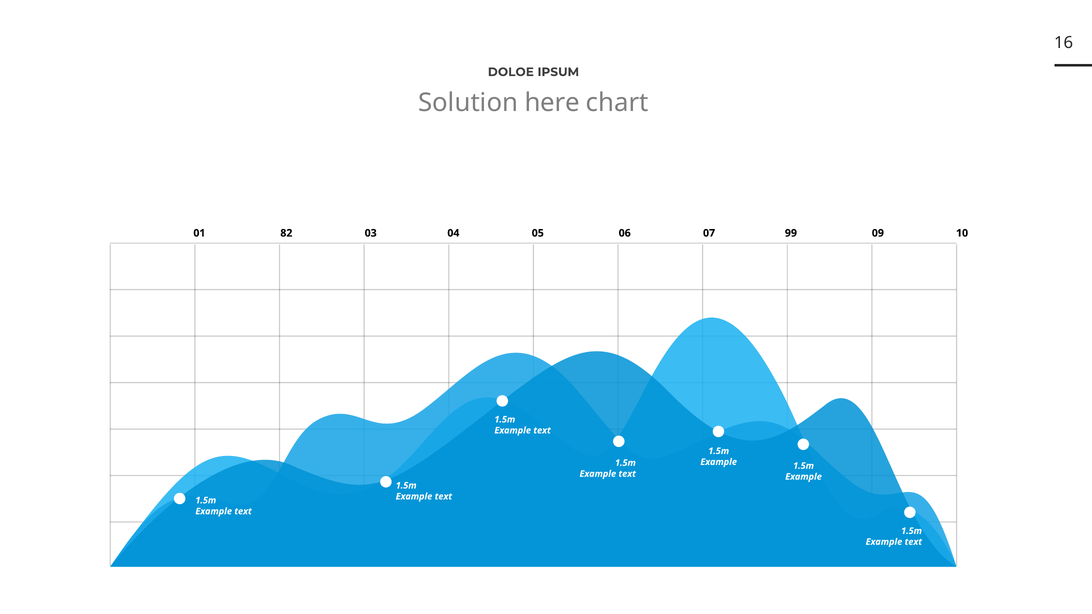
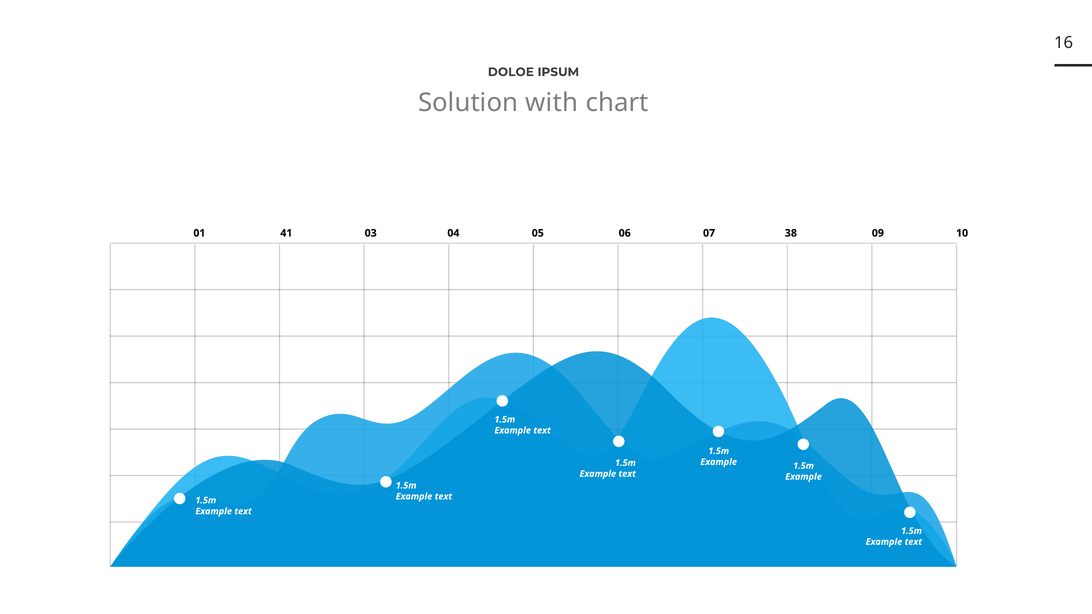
here: here -> with (552, 103)
82: 82 -> 41 (286, 233)
99: 99 -> 38 (791, 233)
